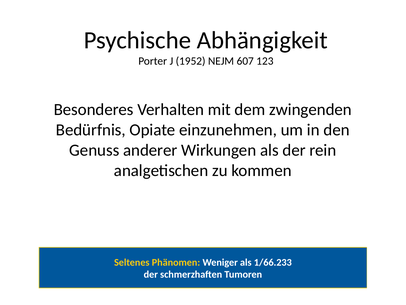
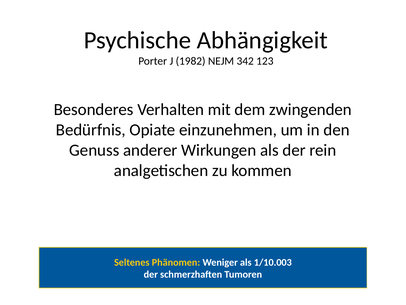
1952: 1952 -> 1982 (191, 61)
607: 607 -> 342 (245, 61)
1/66.233: 1/66.233 -> 1/10.003 (273, 262)
